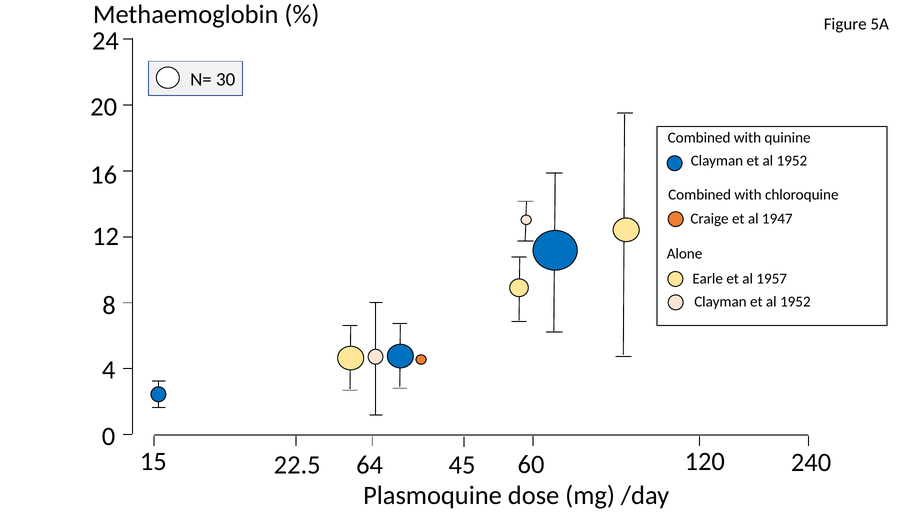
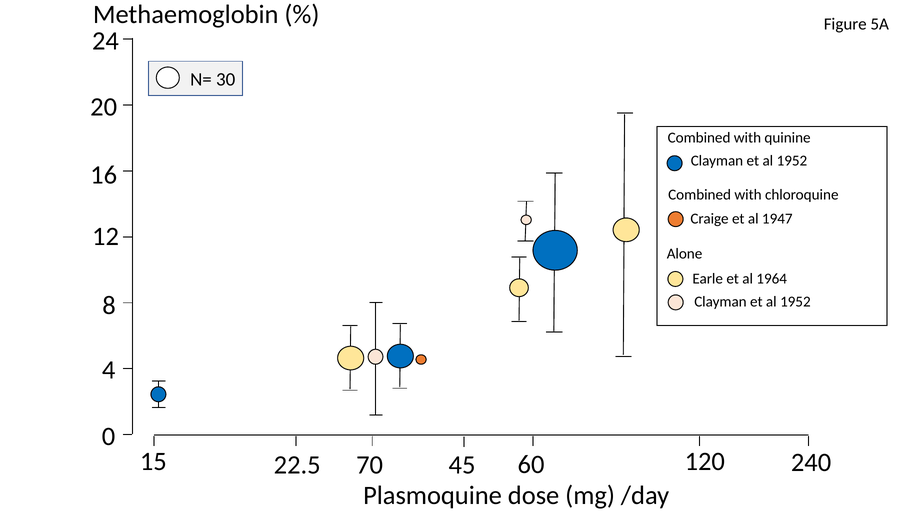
1957: 1957 -> 1964 (772, 278)
64: 64 -> 70 (370, 464)
